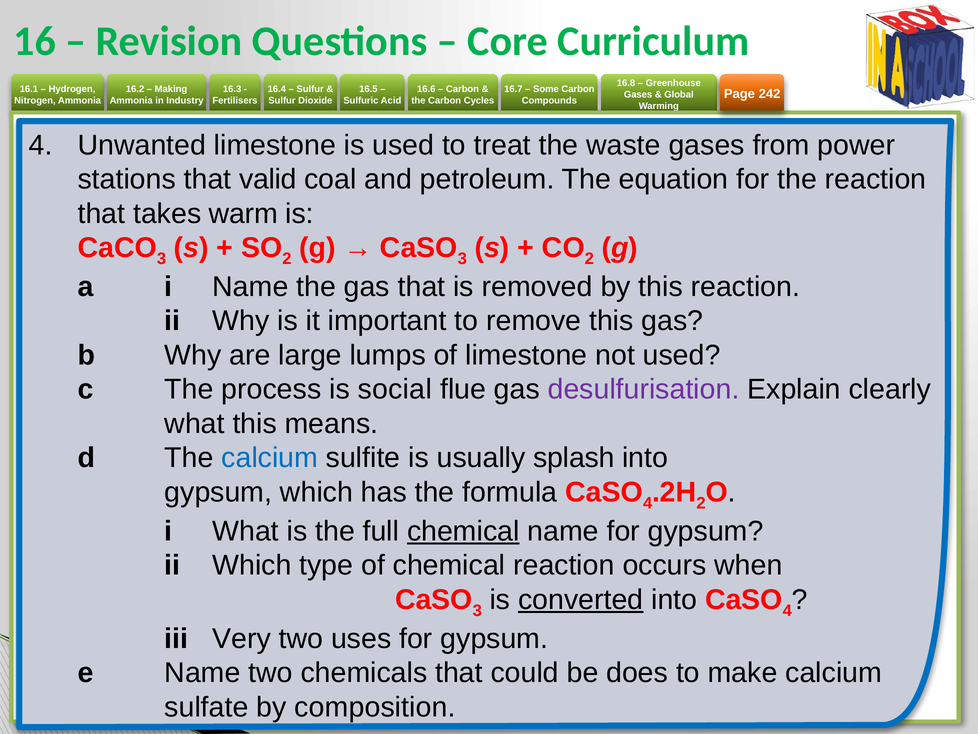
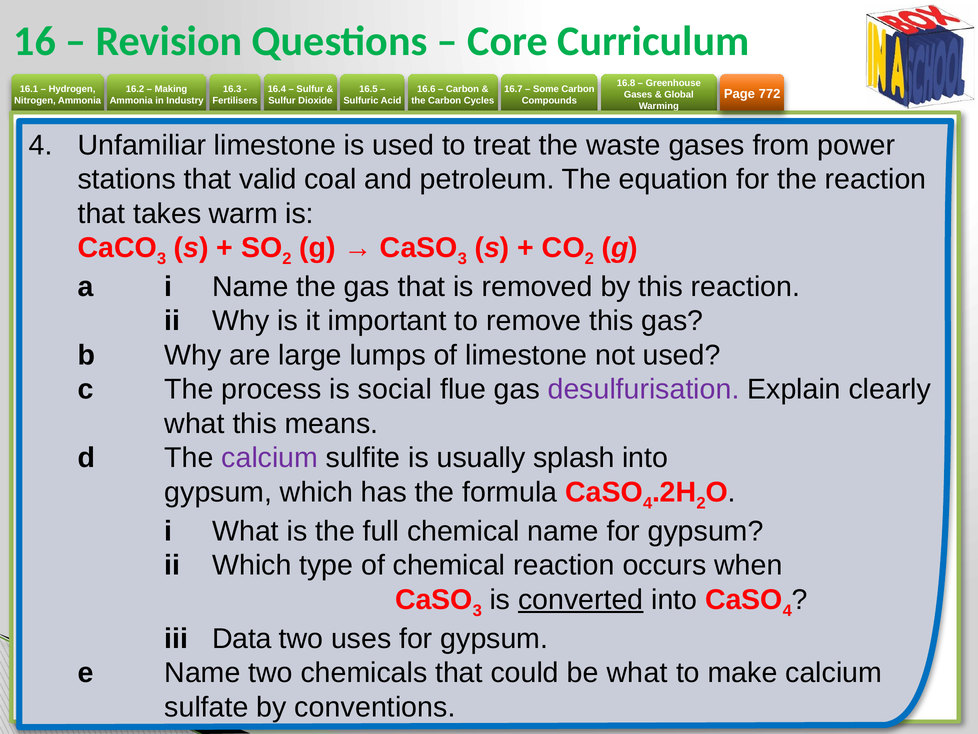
242: 242 -> 772 (770, 94)
Unwanted: Unwanted -> Unfamiliar (142, 145)
calcium colour: blue -> purple (270, 458)
chemical underline: present -> none (463, 531)
Very: Very -> Data (242, 638)
be does: does -> what (637, 673)
composition: composition -> conventions (375, 707)
